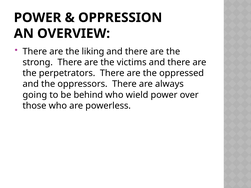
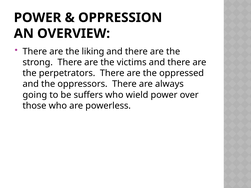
behind: behind -> suffers (88, 95)
